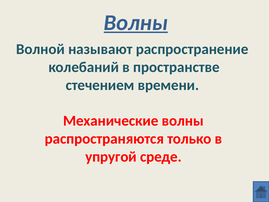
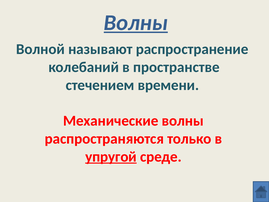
упругой underline: none -> present (111, 156)
